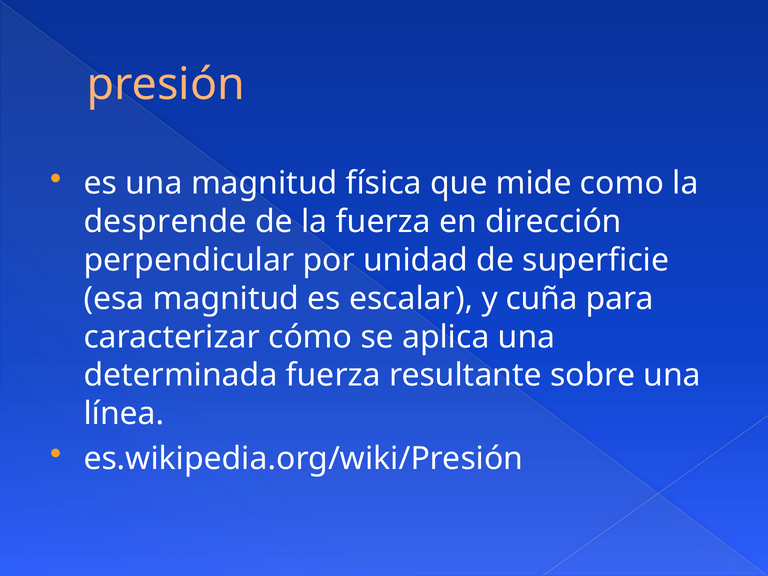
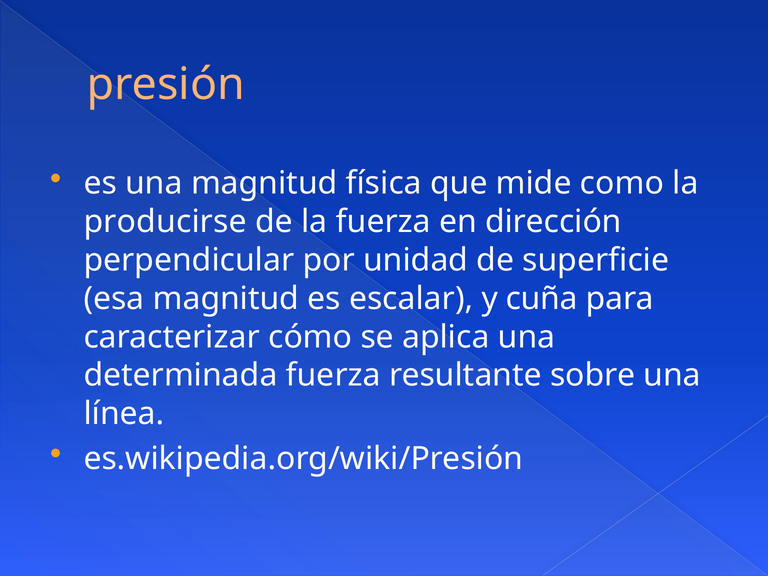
desprende: desprende -> producirse (165, 222)
